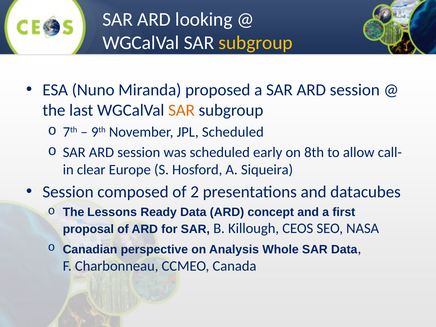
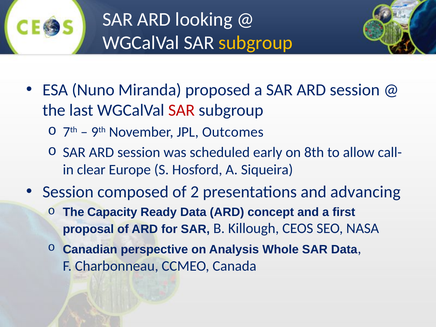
SAR colour: orange -> red (182, 110)
JPL Scheduled: Scheduled -> Outcomes (233, 132)
datacubes: datacubes -> advancing (365, 192)
Lessons: Lessons -> Capacity (112, 212)
